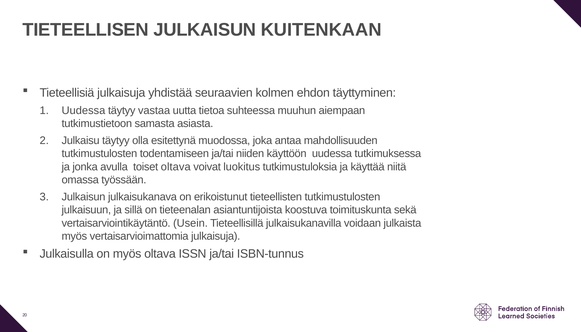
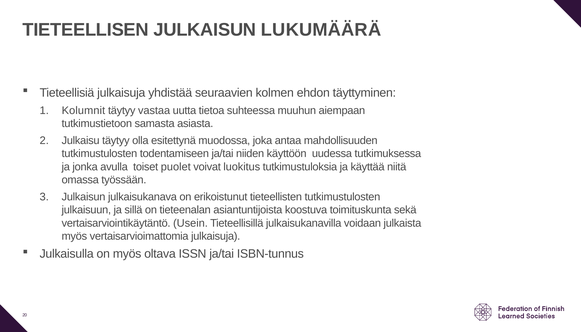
KUITENKAAN: KUITENKAAN -> LUKUMÄÄRÄ (321, 30)
Uudessa: Uudessa -> Kolumnit (83, 110)
toiset oltava: oltava -> puolet (176, 167)
